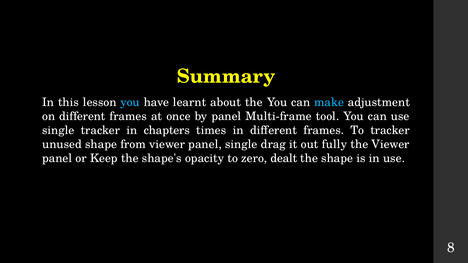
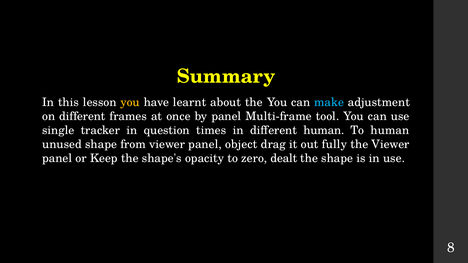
you colour: light blue -> yellow (130, 102)
chapters: chapters -> question (167, 130)
in different frames: frames -> human (324, 130)
To tracker: tracker -> human (390, 130)
panel single: single -> object (241, 144)
